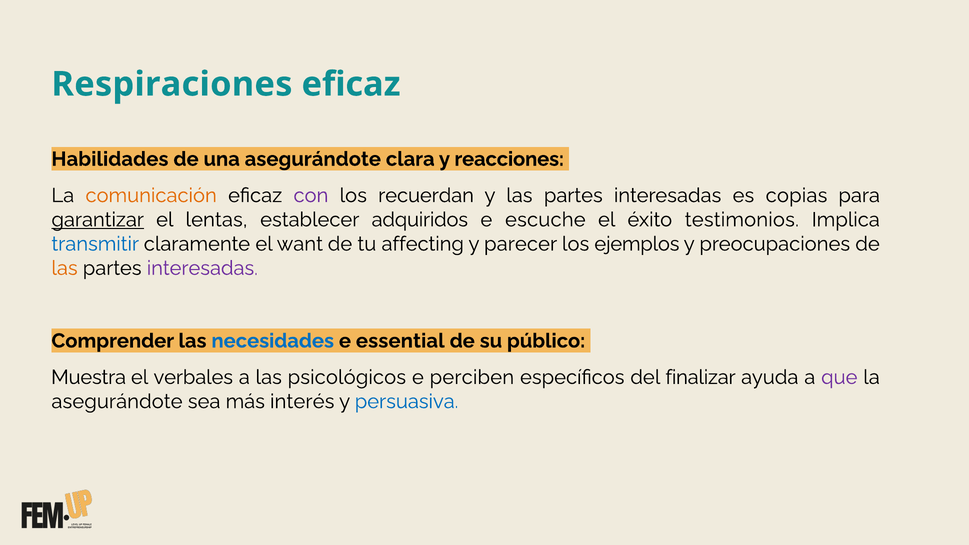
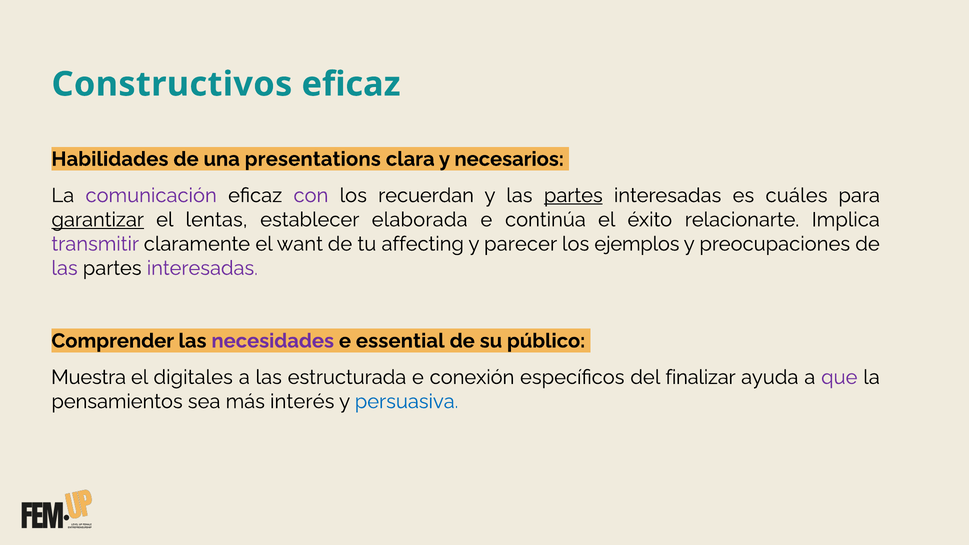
Respiraciones: Respiraciones -> Constructivos (172, 84)
una asegurándote: asegurándote -> presentations (313, 159)
reacciones: reacciones -> necesarios (509, 159)
comunicación colour: orange -> purple (151, 195)
partes underline: none -> present (573, 195)
copias: copias -> cuáles (797, 195)
adquiridos: adquiridos -> elaborada (420, 220)
escuche: escuche -> continúa (545, 220)
testimonios: testimonios -> relacionarte (742, 220)
transmitir colour: blue -> purple (95, 244)
las colour: orange -> purple (65, 268)
necesidades colour: blue -> purple (273, 341)
verbales: verbales -> digitales (193, 377)
psicológicos: psicológicos -> estructurada (347, 377)
perciben: perciben -> conexión (472, 377)
asegurándote: asegurándote -> pensamientos (117, 402)
